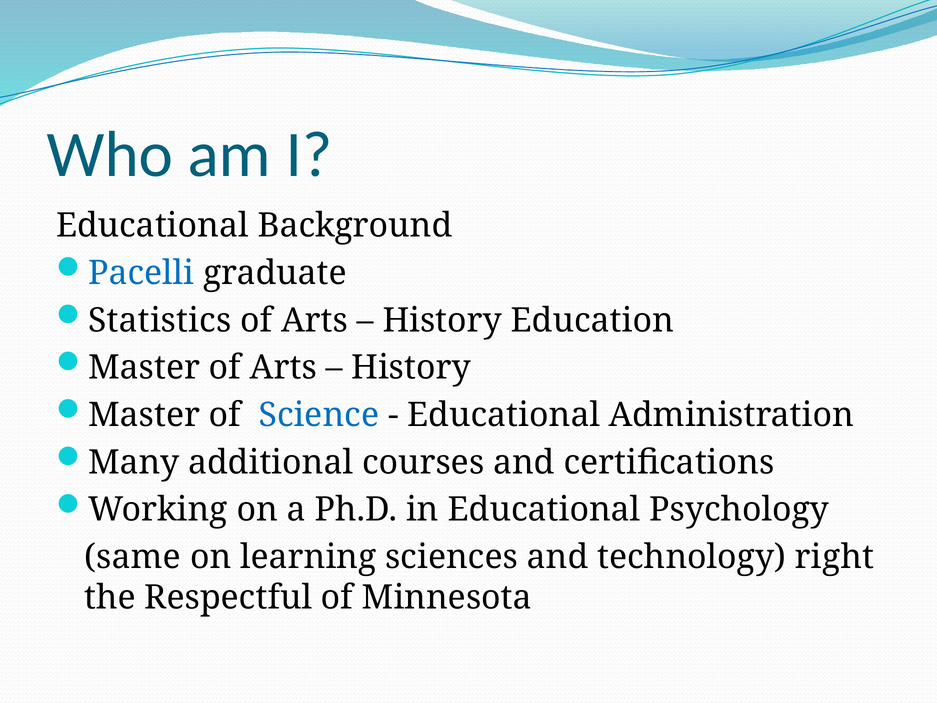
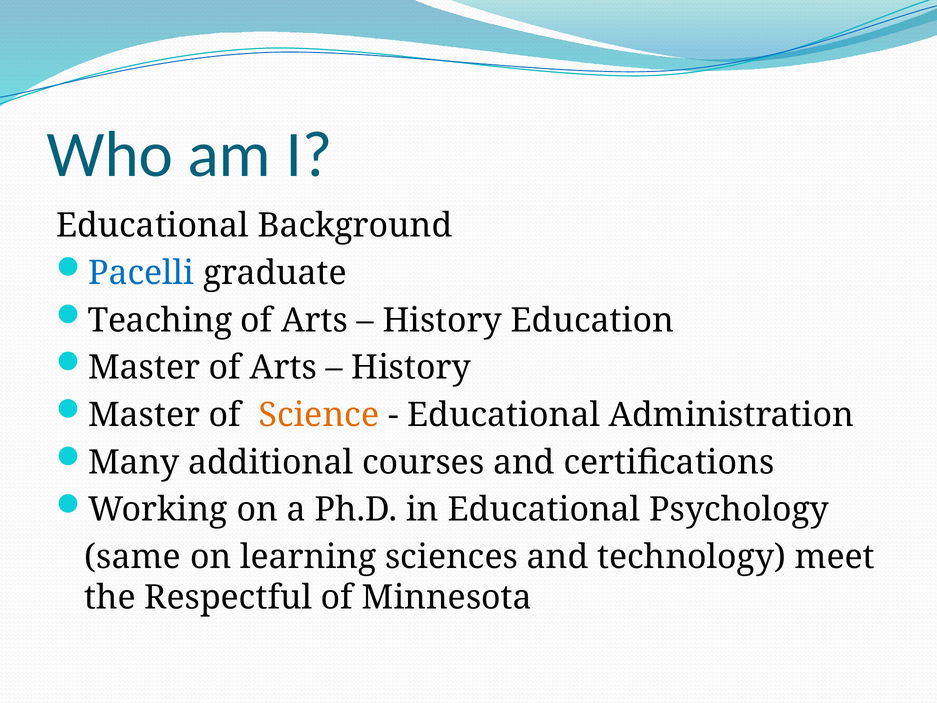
Statistics: Statistics -> Teaching (160, 320)
Science colour: blue -> orange (319, 415)
right: right -> meet (835, 557)
